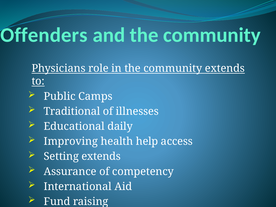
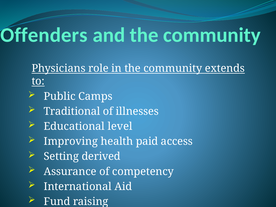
daily: daily -> level (120, 126)
help: help -> paid (147, 141)
Setting extends: extends -> derived (101, 156)
